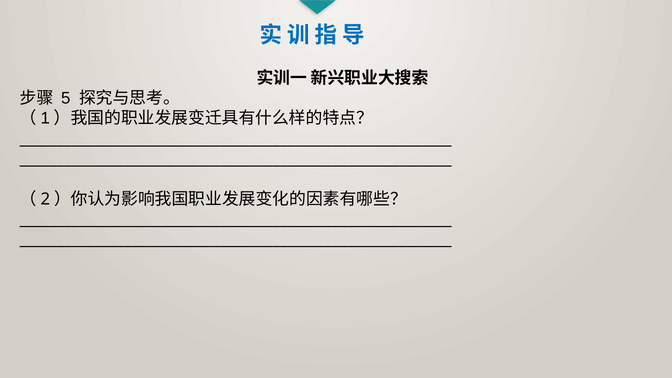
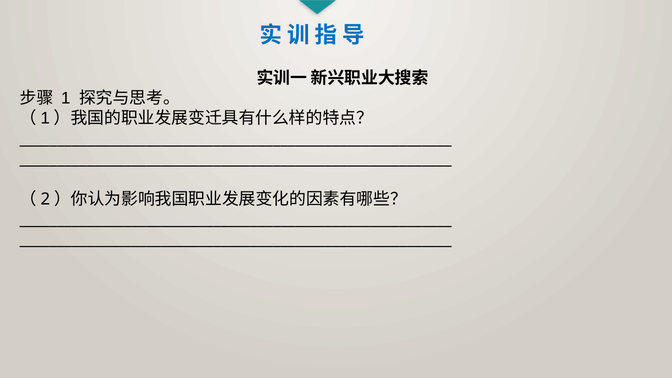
5: 5 -> 1 (66, 98)
